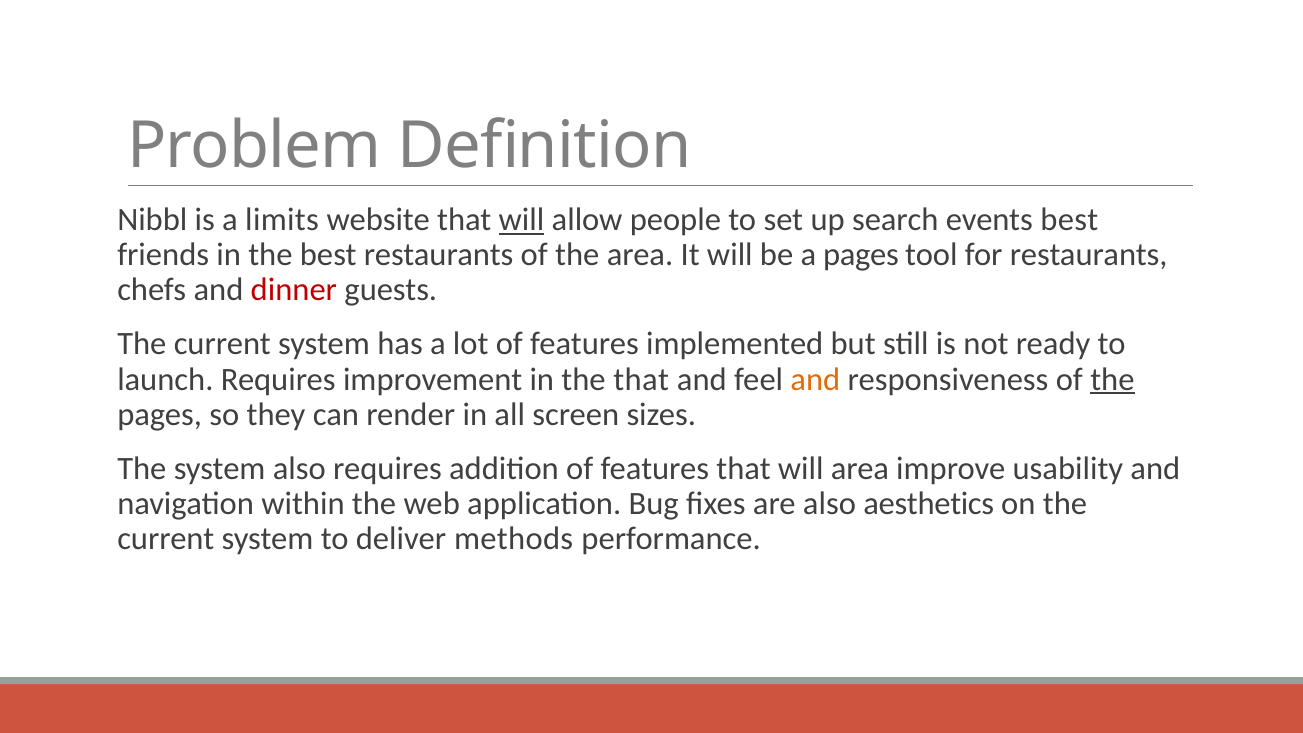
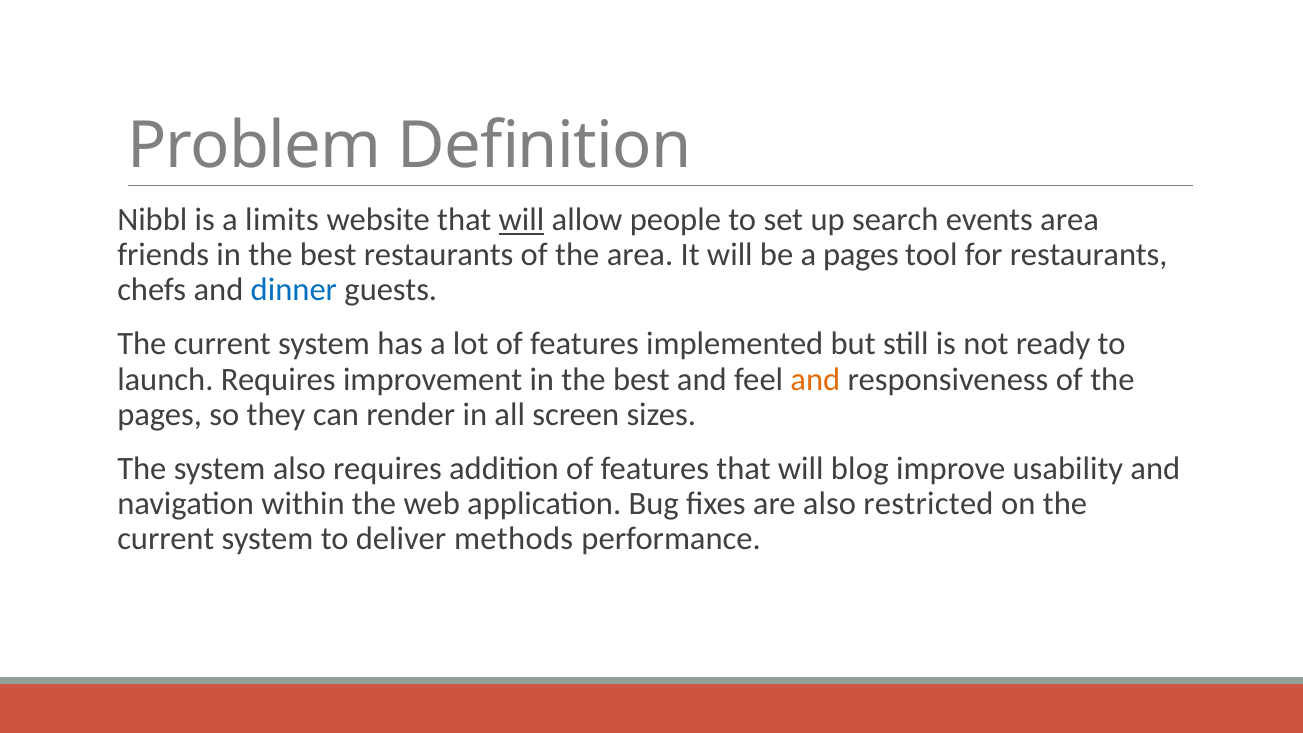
events best: best -> area (1070, 220)
dinner colour: red -> blue (294, 290)
improvement in the that: that -> best (641, 379)
the underline: present -> none (1112, 379)
will area: area -> blog (860, 469)
aesthetics: aesthetics -> restricted (928, 504)
